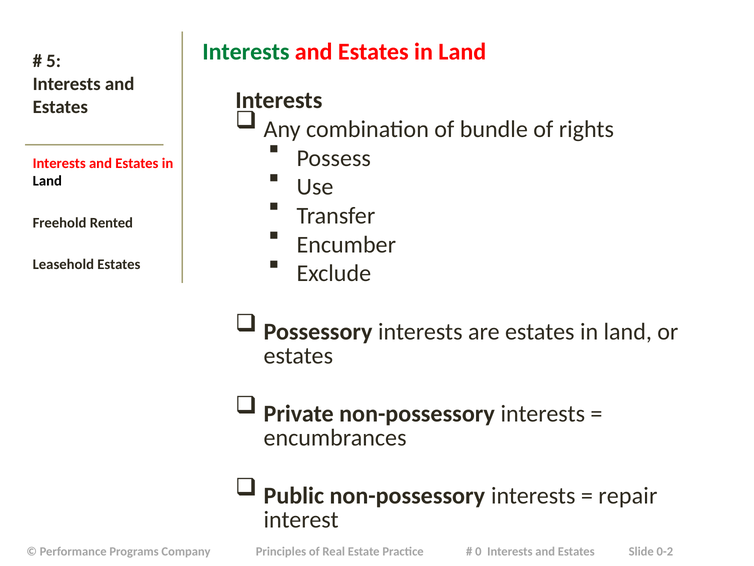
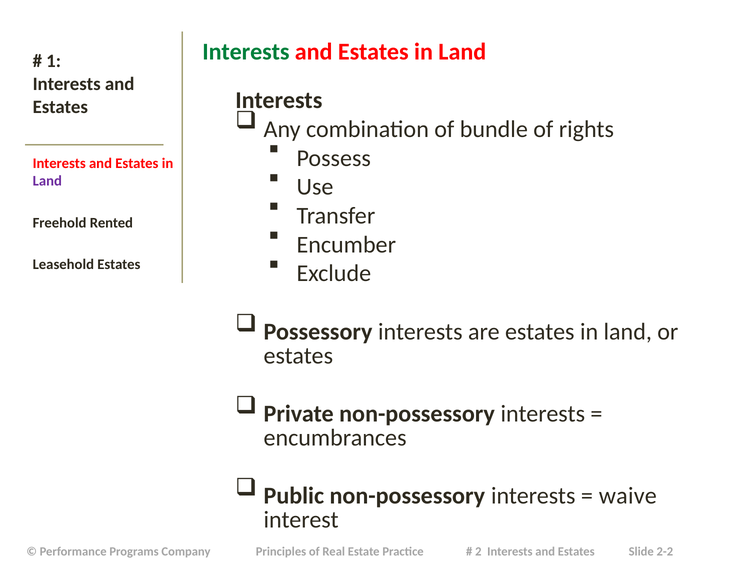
5: 5 -> 1 (54, 61)
Land colour: black -> purple (47, 181)
repair: repair -> waive (628, 496)
0: 0 -> 2 (478, 551)
0-2: 0-2 -> 2-2 (665, 551)
